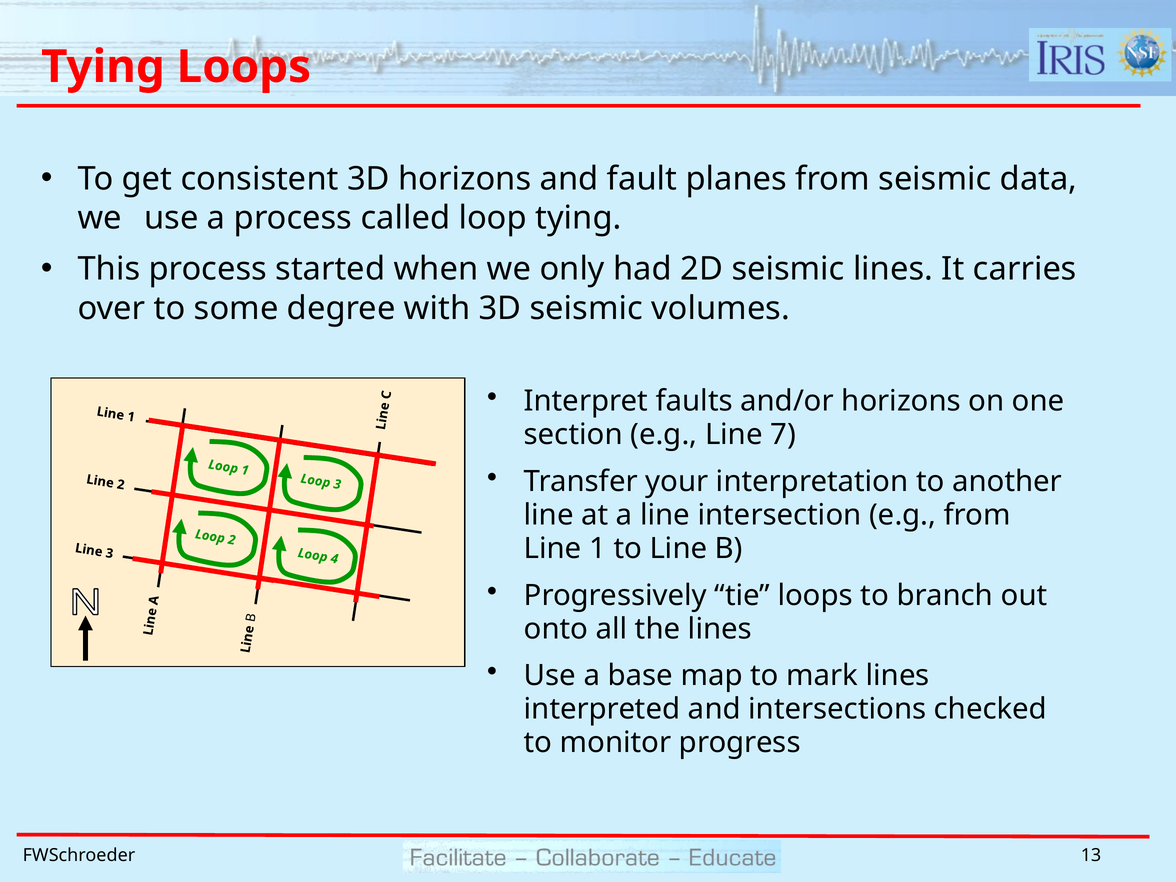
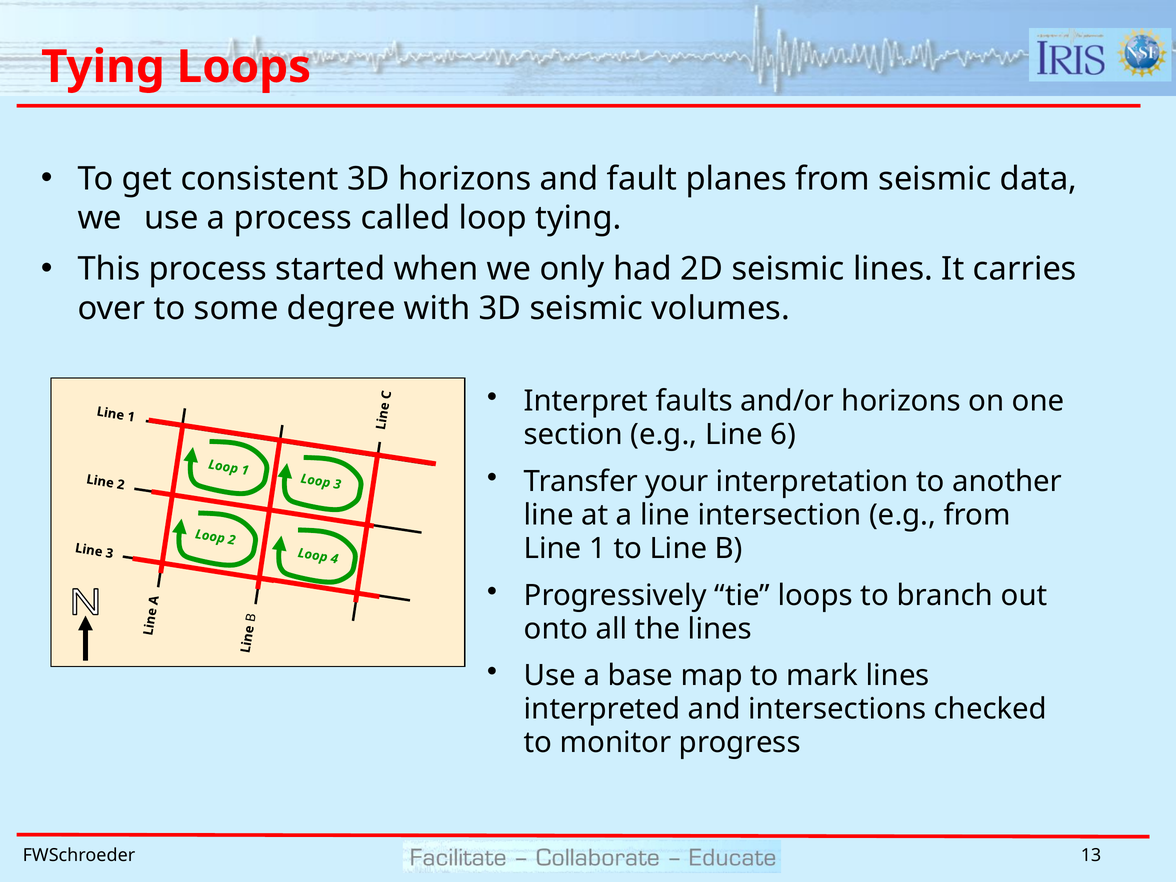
7: 7 -> 6 (783, 435)
